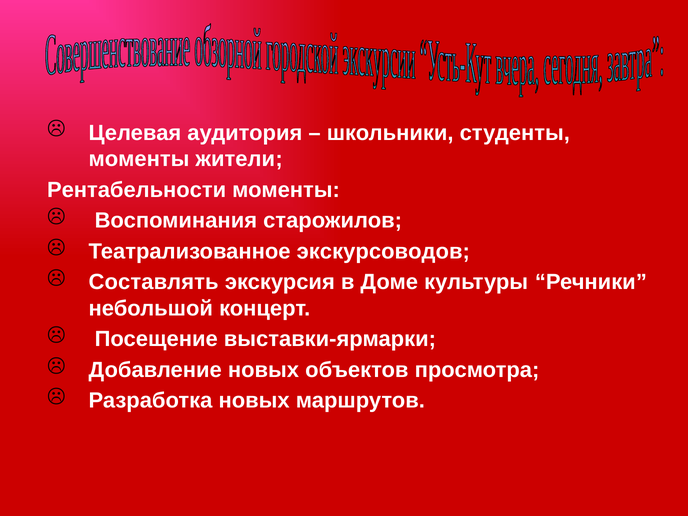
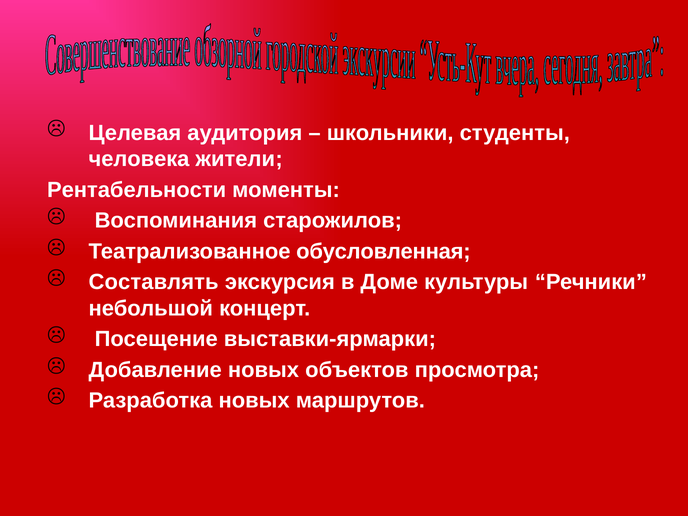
моменты: моменты -> человека (139, 159)
экскурсоводов: экскурсоводов -> обусловленная (383, 251)
